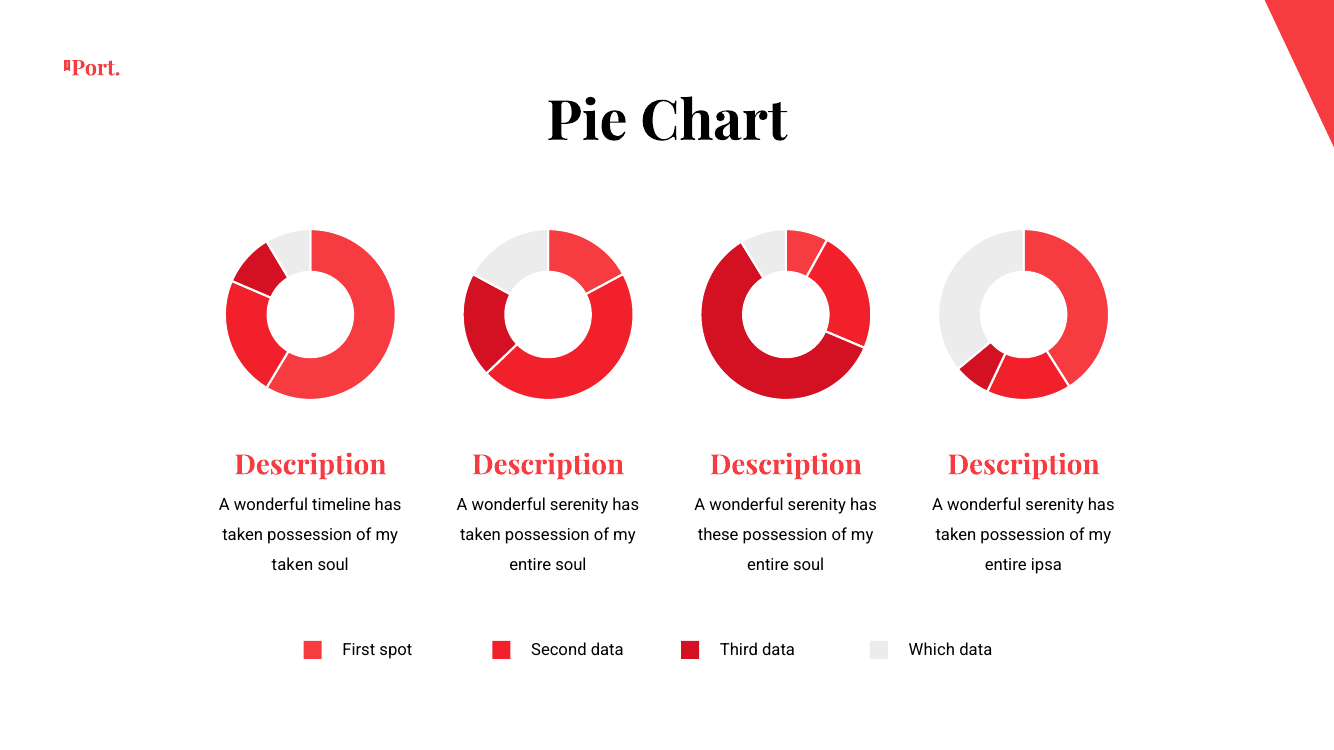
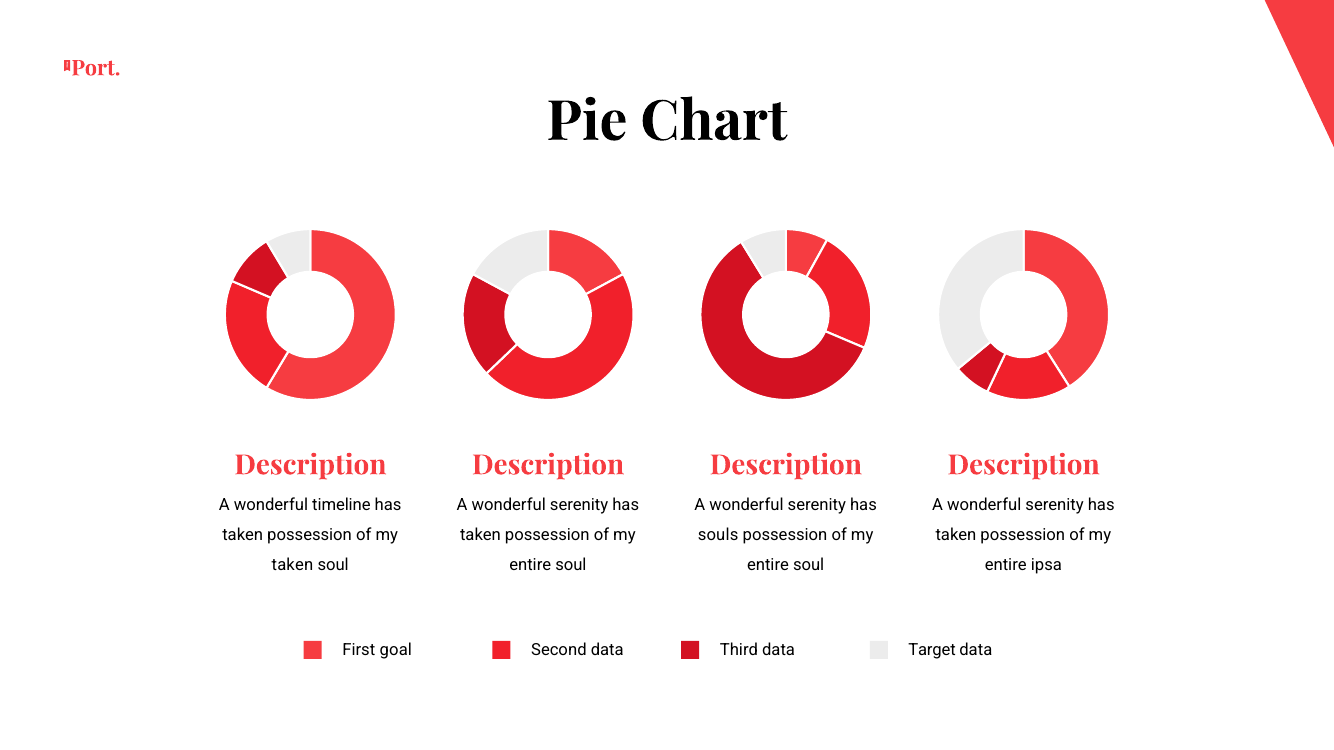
these: these -> souls (718, 535)
spot: spot -> goal (396, 651)
Which: Which -> Target (932, 651)
